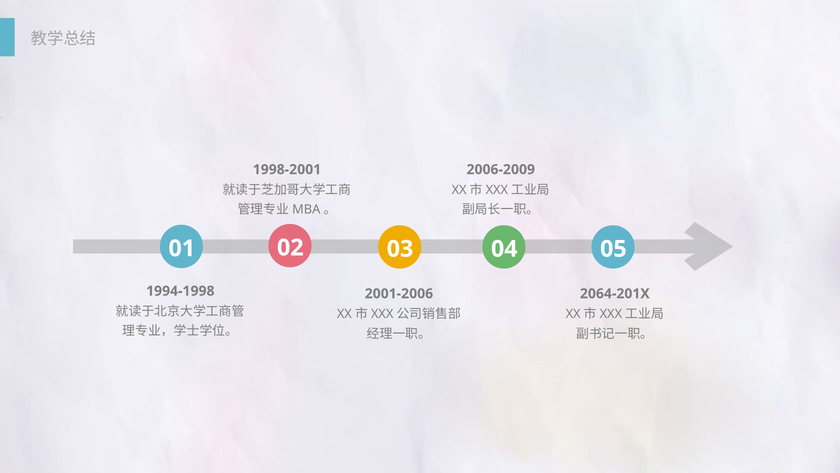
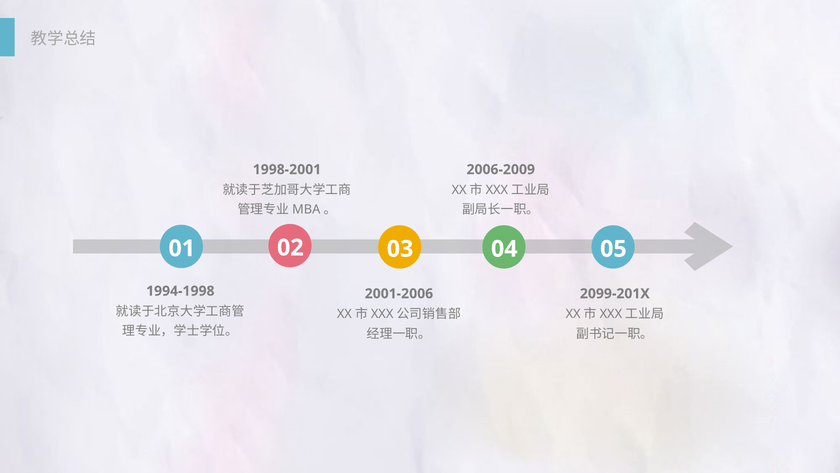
2064-201X: 2064-201X -> 2099-201X (615, 293)
